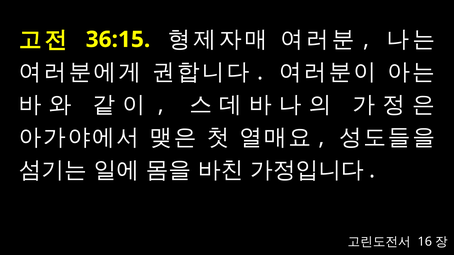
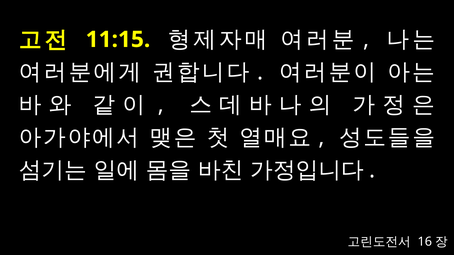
36:15: 36:15 -> 11:15 (118, 40)
